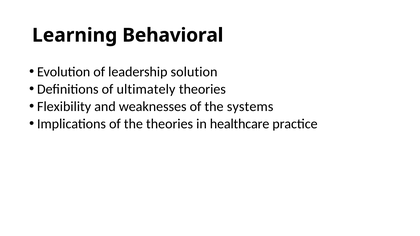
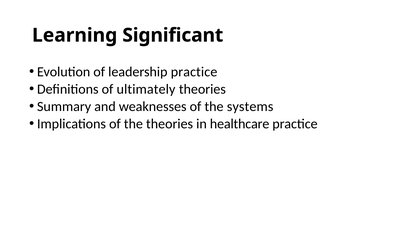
Behavioral: Behavioral -> Significant (173, 35)
leadership solution: solution -> practice (194, 72)
Flexibility: Flexibility -> Summary (64, 107)
